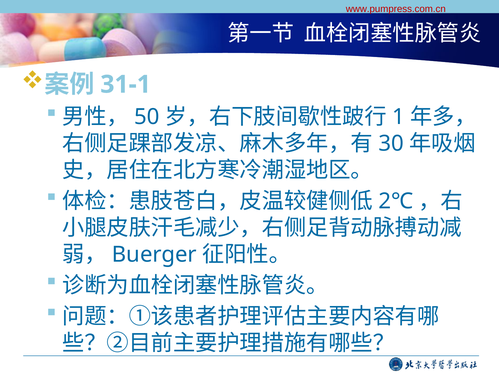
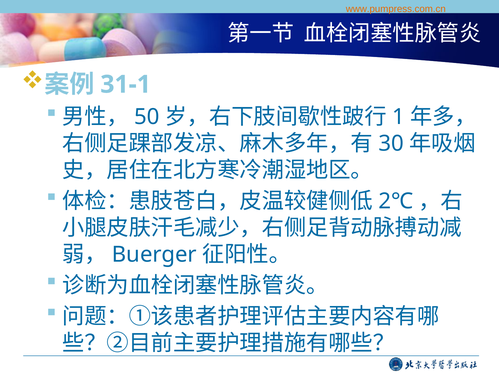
www.pumpress.com.cn colour: red -> orange (396, 9)
